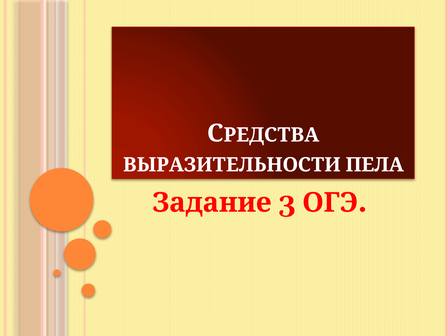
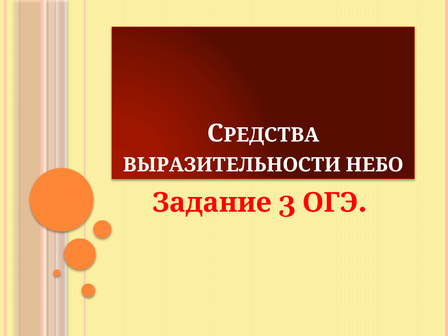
ПЕЛА: ПЕЛА -> НЕБО (375, 165)
